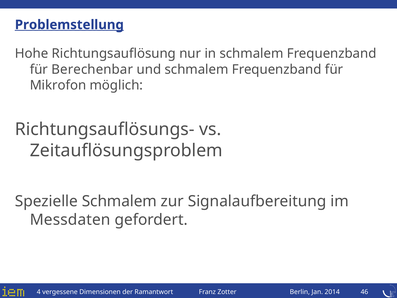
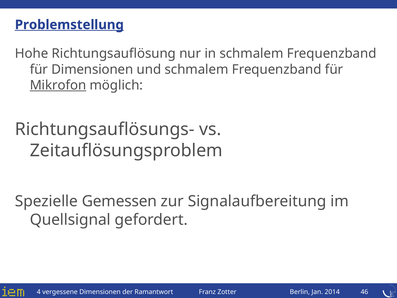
für Berechenbar: Berechenbar -> Dimensionen (92, 69)
Mikrofon underline: none -> present (58, 85)
Spezielle Schmalem: Schmalem -> Gemessen (119, 201)
Messdaten: Messdaten -> Quellsignal (70, 220)
